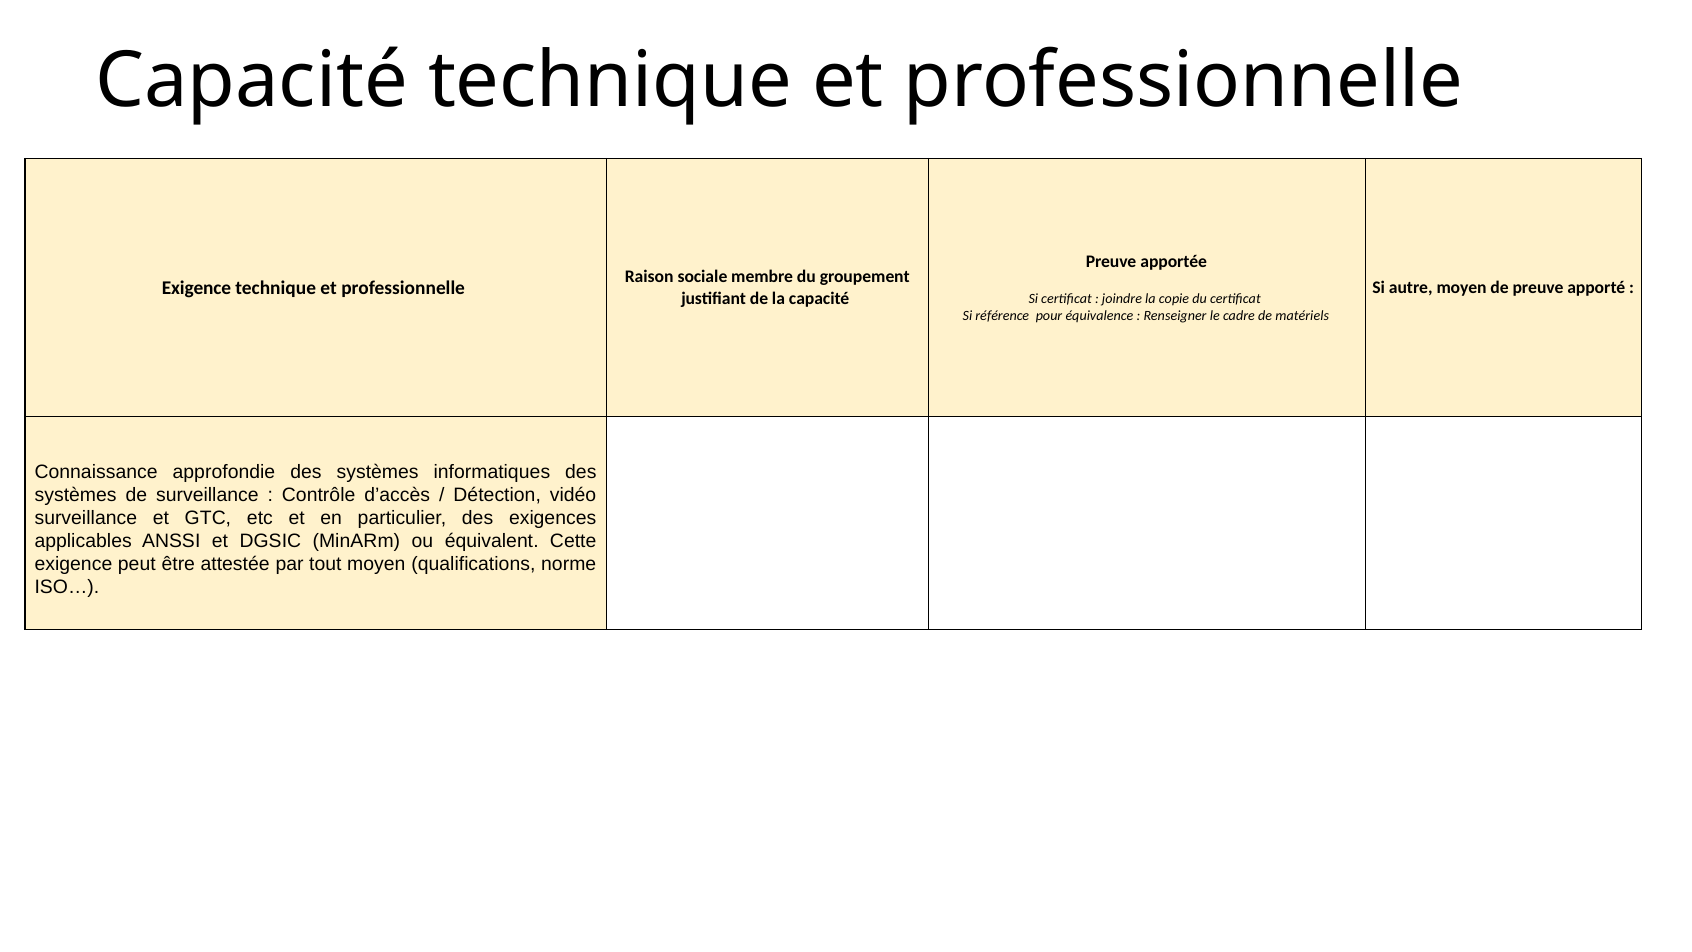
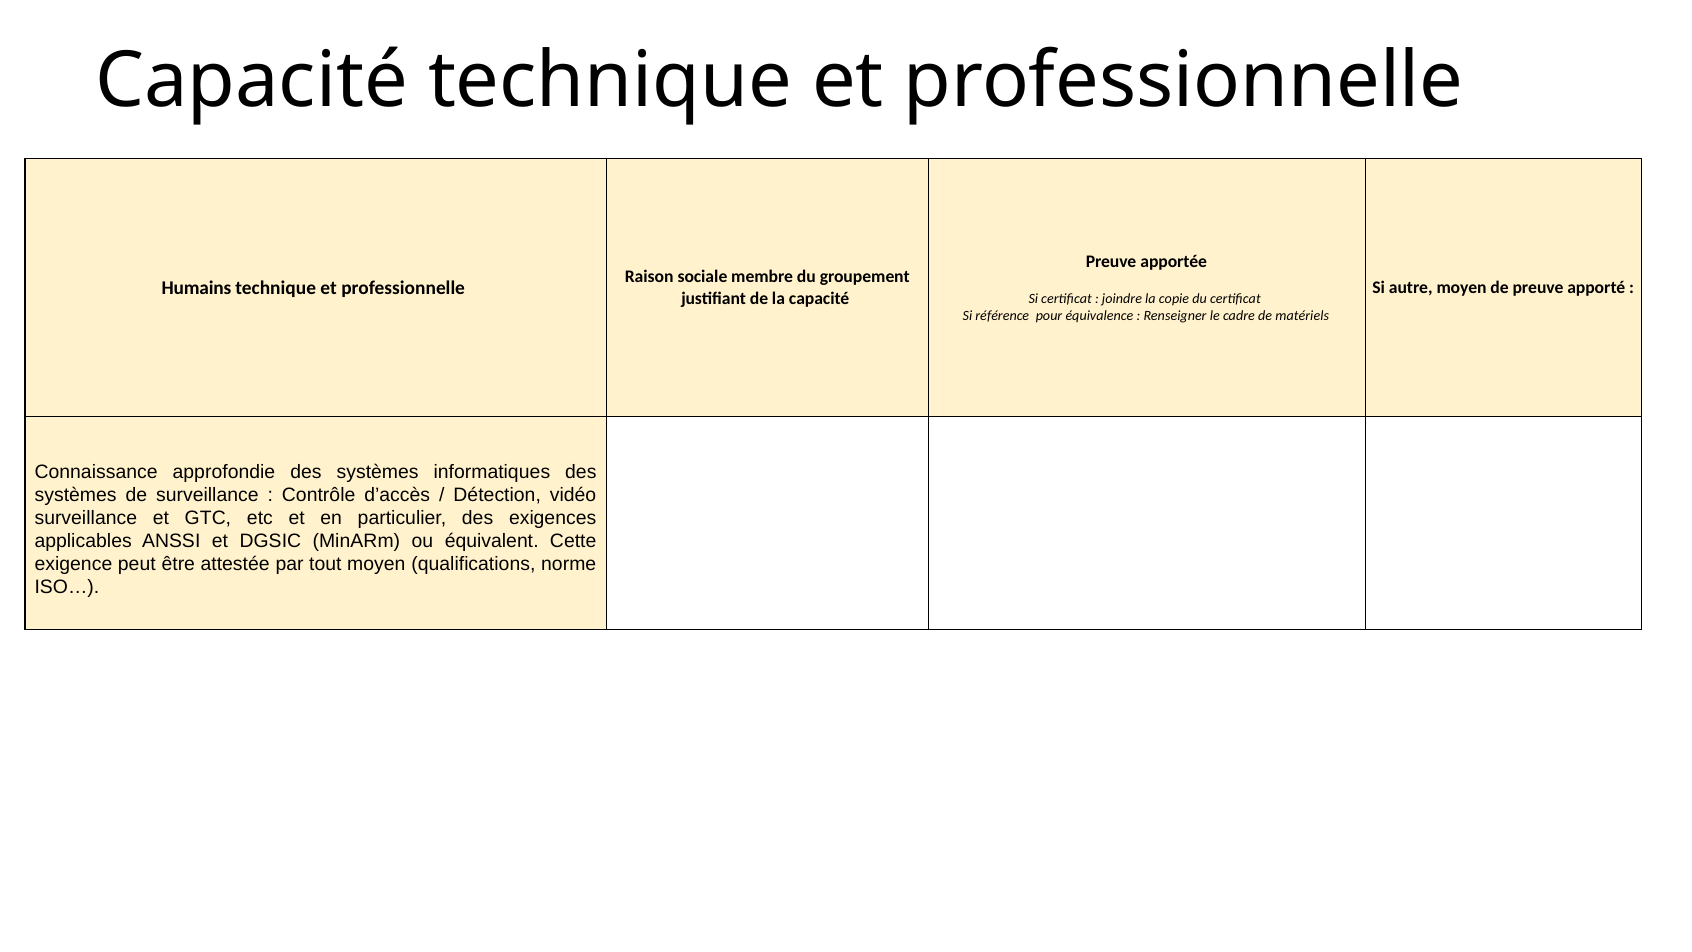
Exigence: Exigence -> Humains (197, 288)
